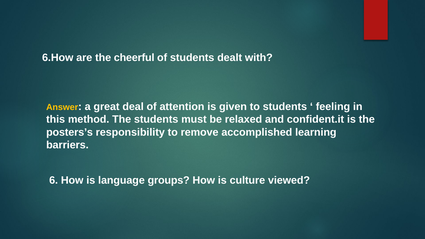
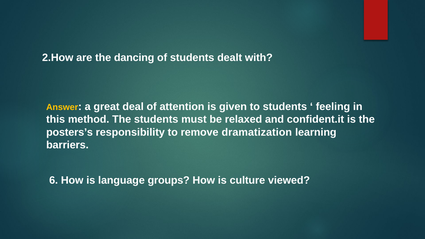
6.How: 6.How -> 2.How (58, 58)
cheerful: cheerful -> dancing (134, 58)
accomplished: accomplished -> dramatization (257, 132)
